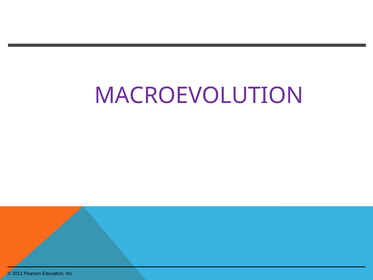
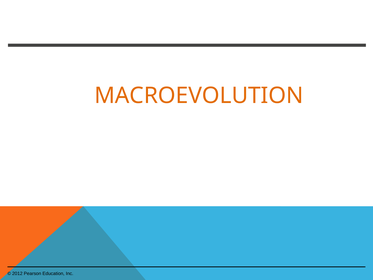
MACROEVOLUTION colour: purple -> orange (199, 95)
